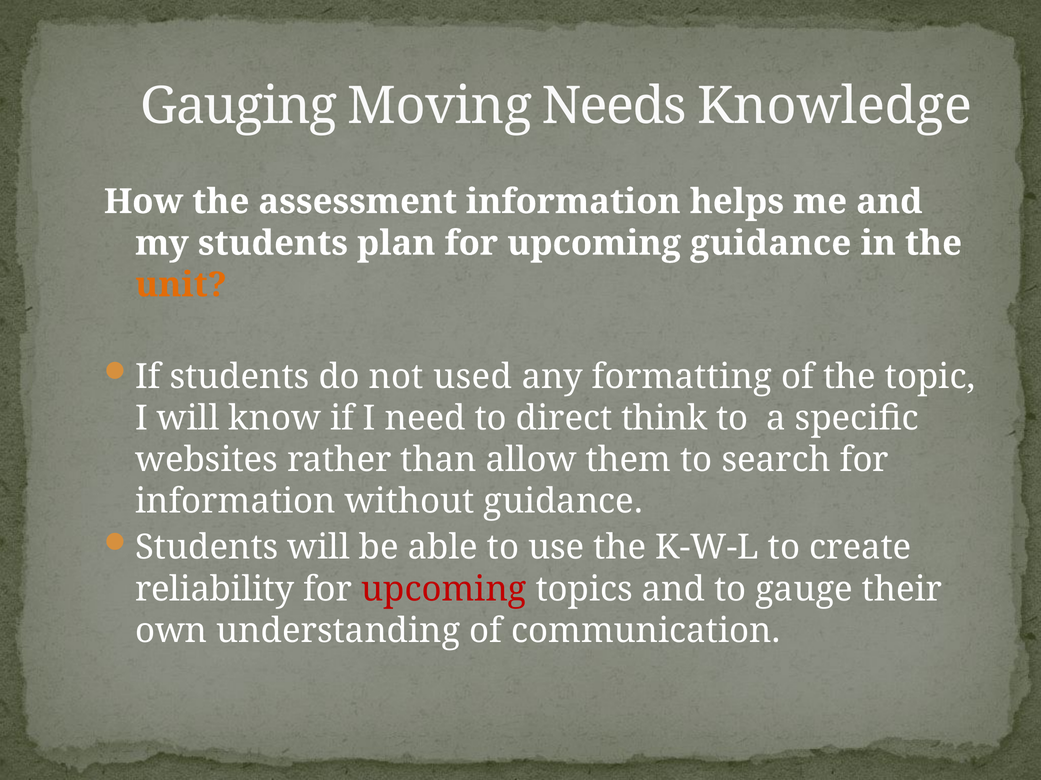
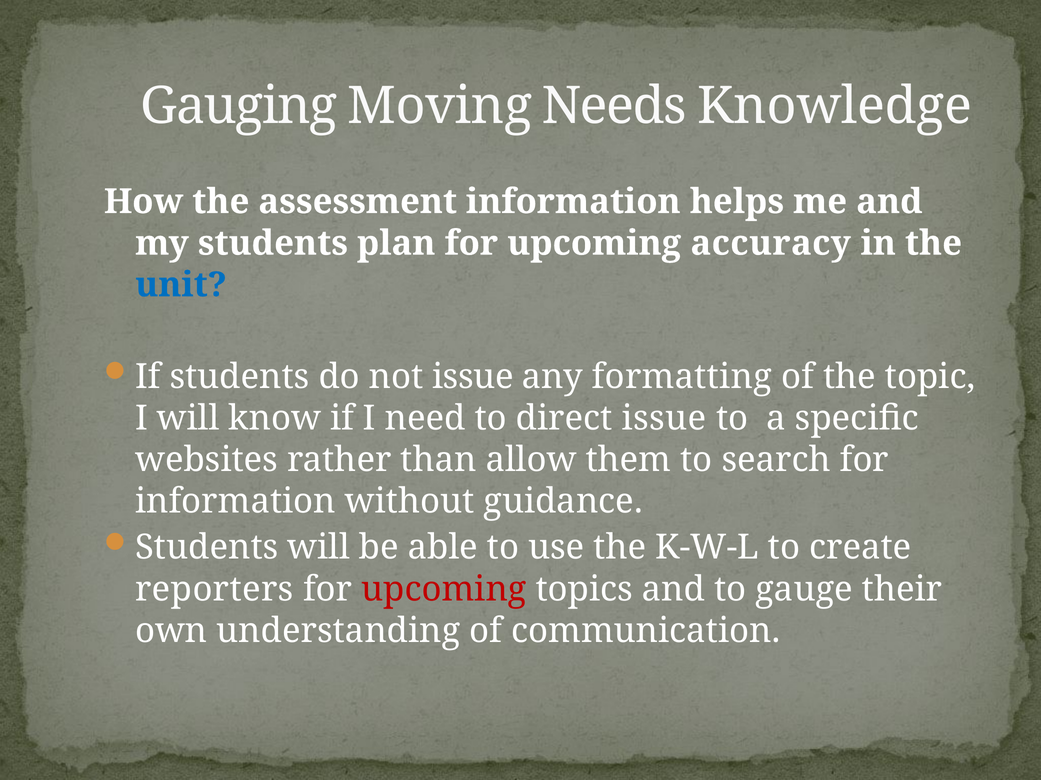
upcoming guidance: guidance -> accuracy (771, 244)
unit colour: orange -> blue (181, 285)
not used: used -> issue (473, 377)
direct think: think -> issue (664, 419)
reliability: reliability -> reporters (214, 590)
